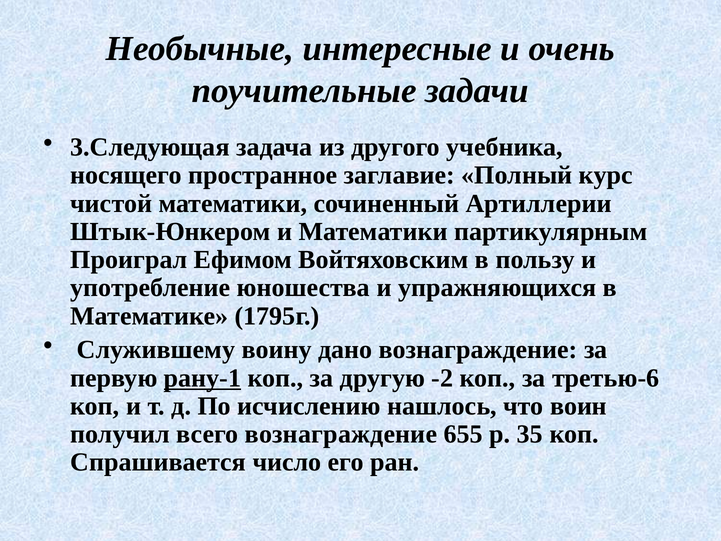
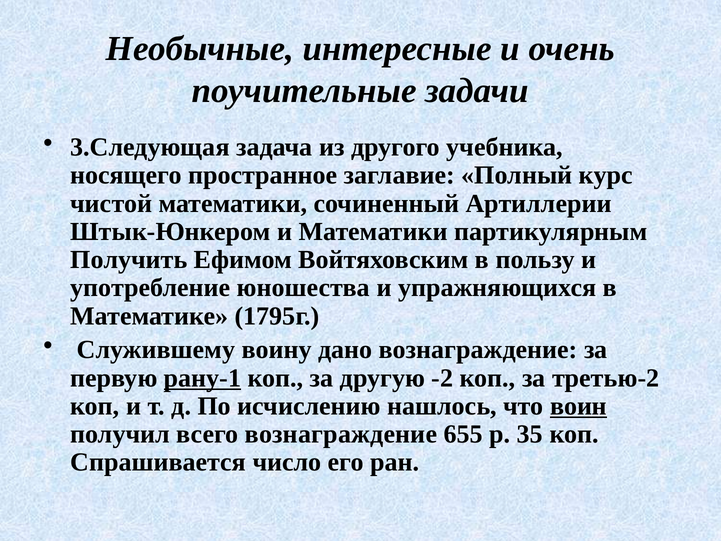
Проиграл: Проиграл -> Получить (129, 260)
третью-6: третью-6 -> третью-2 (606, 378)
воин underline: none -> present (579, 406)
